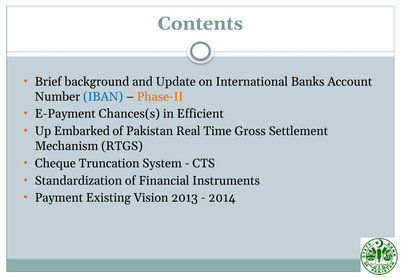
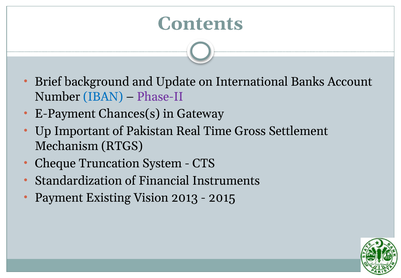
Phase-II colour: orange -> purple (160, 96)
Efficient: Efficient -> Gateway (200, 114)
Embarked: Embarked -> Important (82, 131)
2014: 2014 -> 2015 (222, 198)
